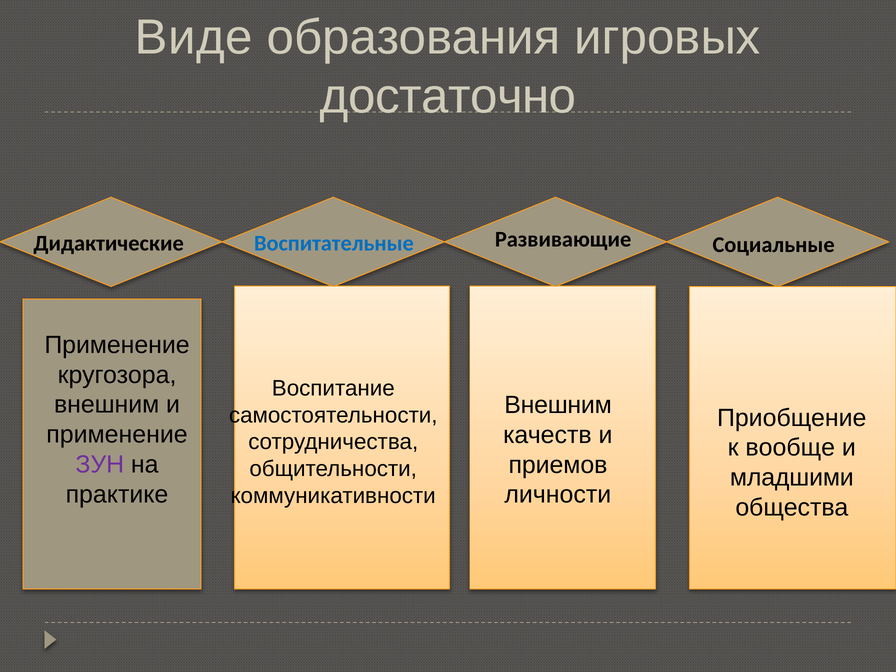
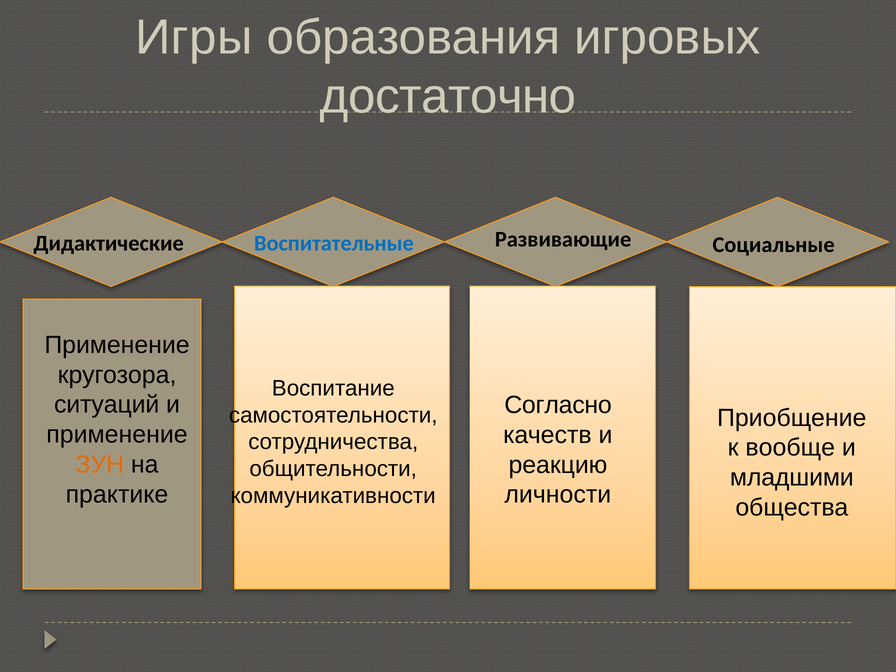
Виде: Виде -> Игры (194, 37)
внешним: внешним -> ситуаций (107, 405)
Внешним: Внешним -> Согласно (558, 405)
ЗУН colour: purple -> orange (100, 464)
приемов: приемов -> реакцию (558, 465)
